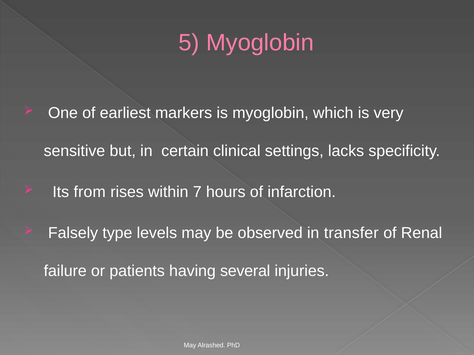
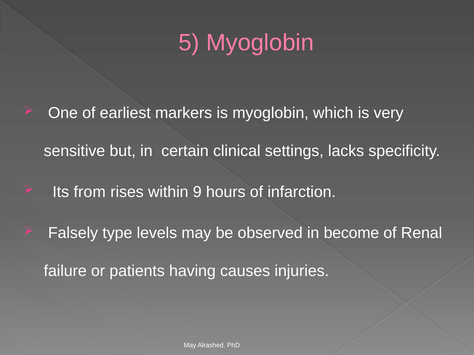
7: 7 -> 9 (197, 192)
transfer: transfer -> become (351, 233)
several: several -> causes (245, 271)
